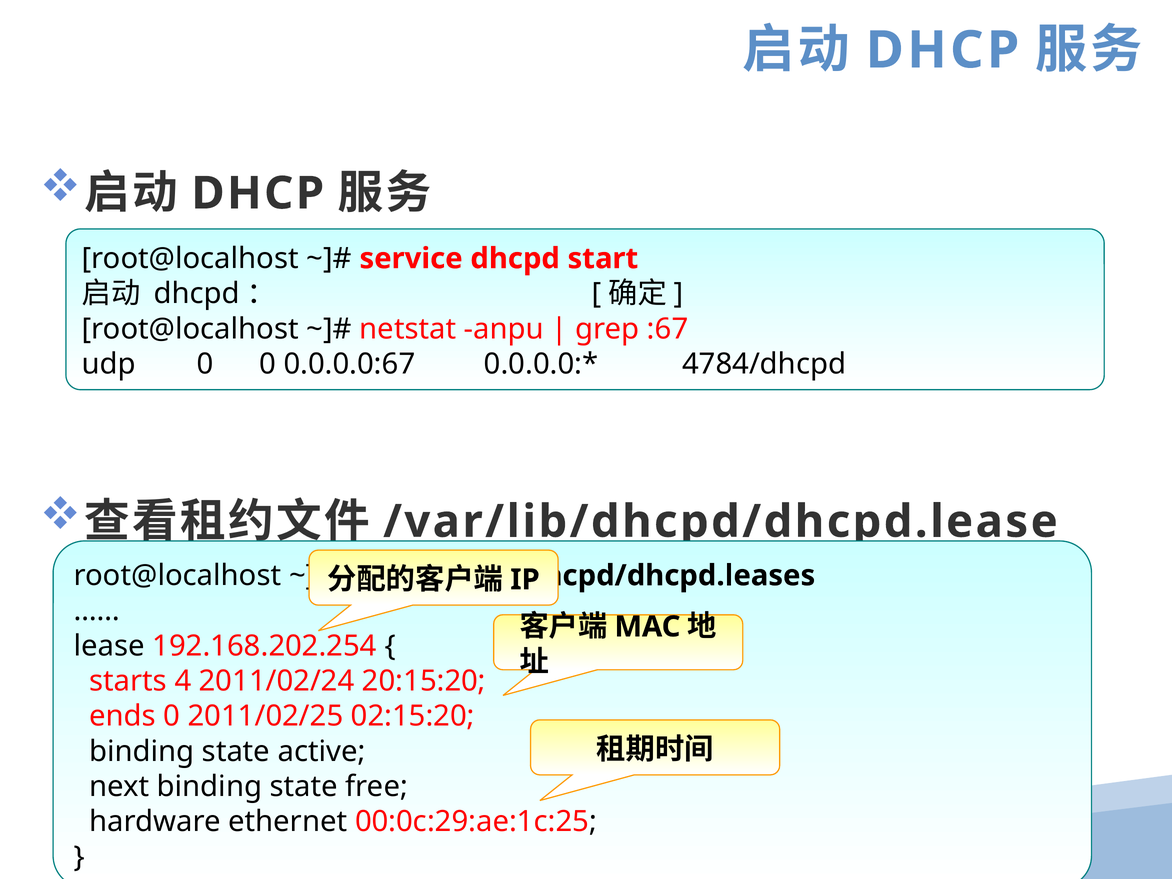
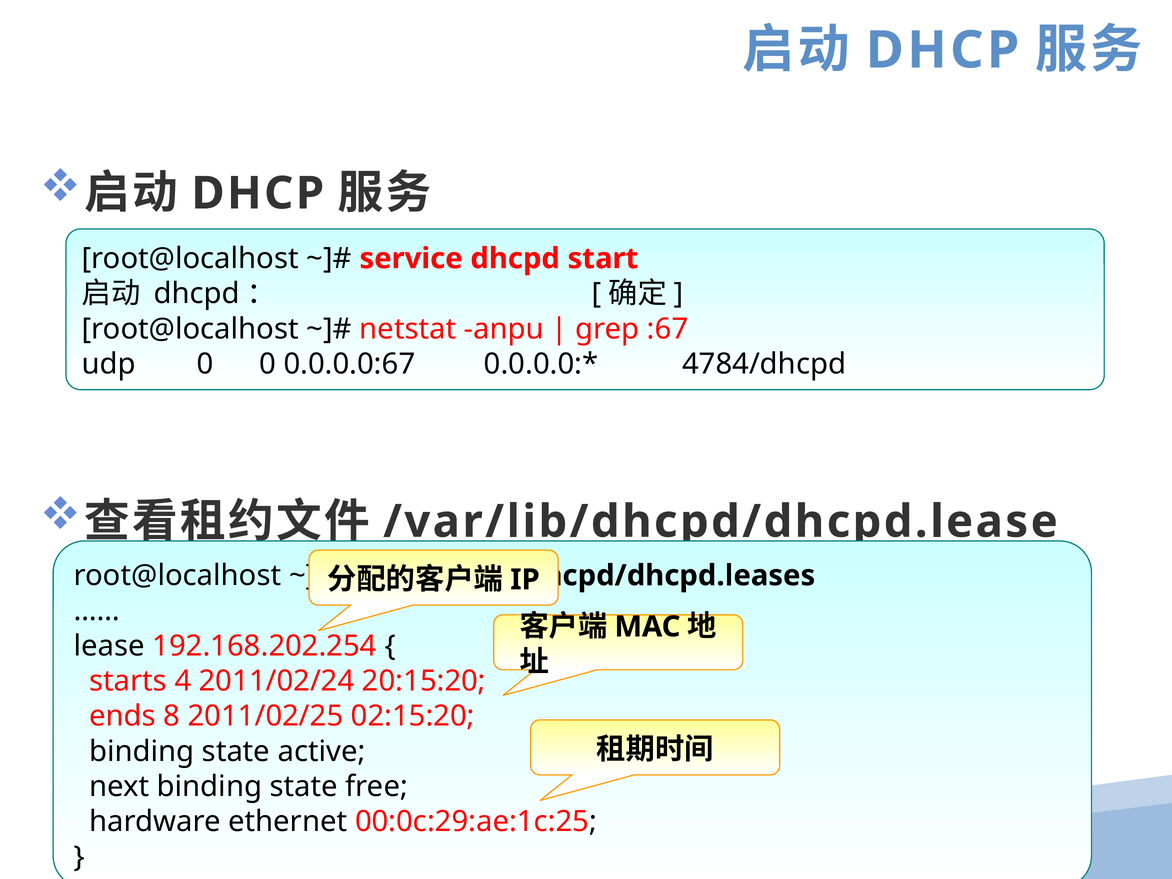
ends 0: 0 -> 8 (172, 716)
